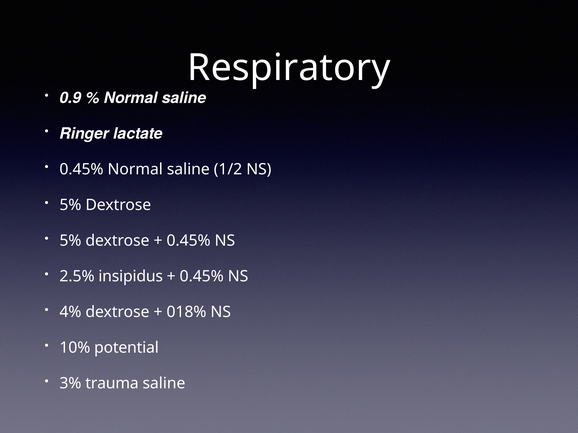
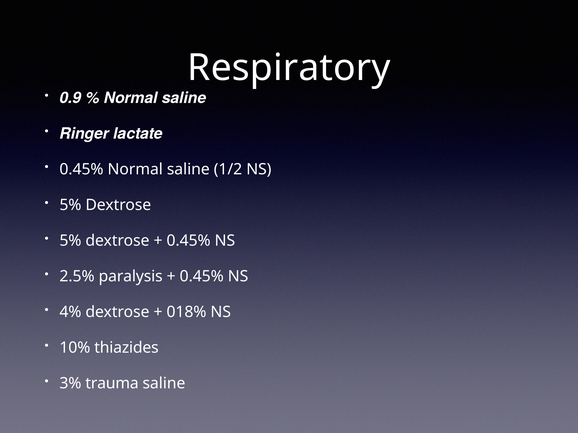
insipidus: insipidus -> paralysis (131, 277)
potential: potential -> thiazides (126, 348)
